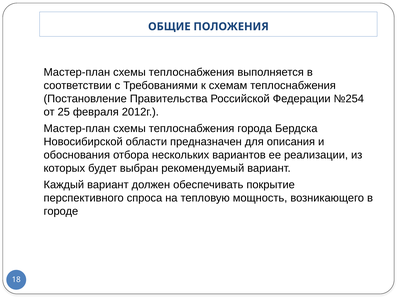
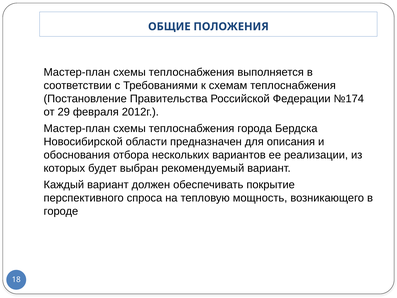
№254: №254 -> №174 (349, 99)
25: 25 -> 29 (64, 112)
